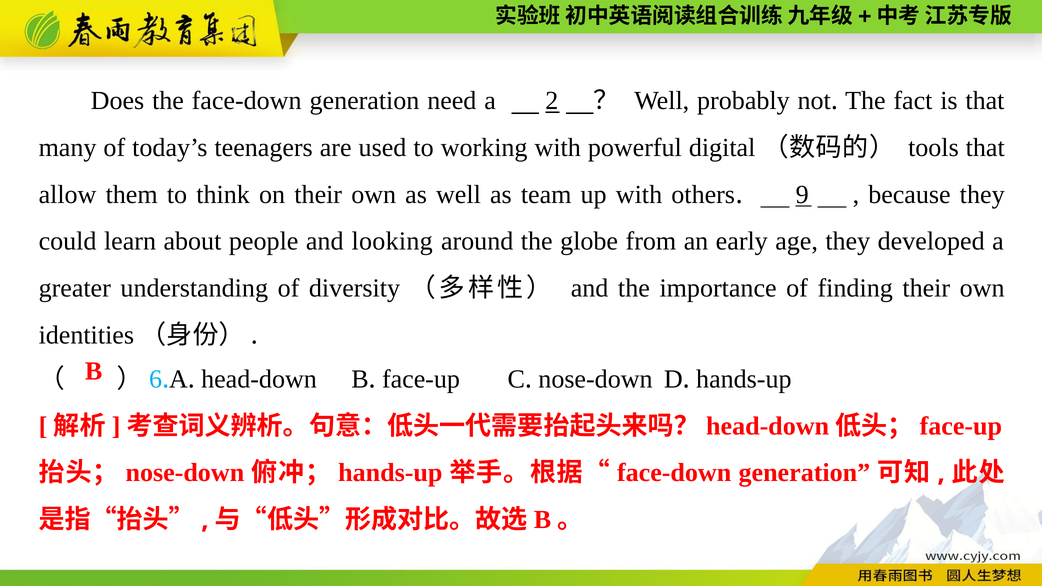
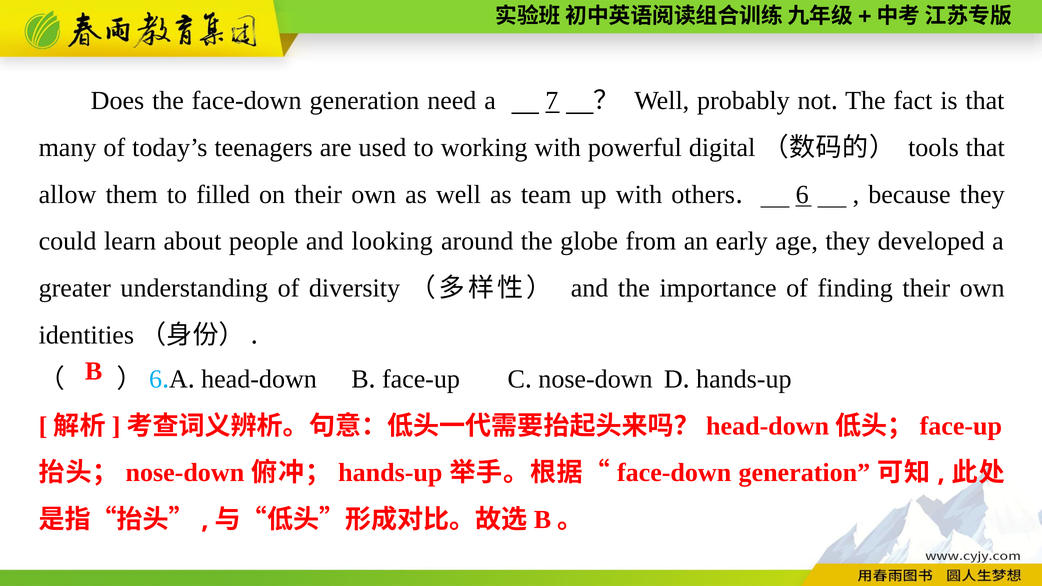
2: 2 -> 7 (552, 101)
think: think -> filled (223, 195)
9: 9 -> 6 (802, 195)
